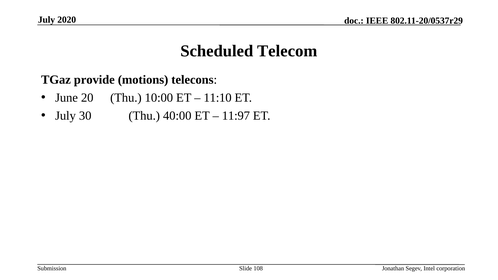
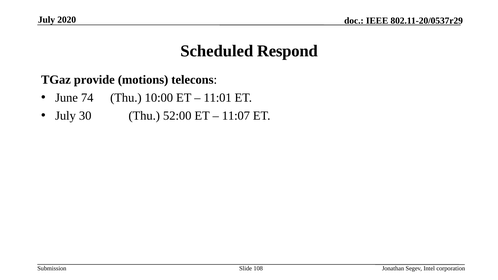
Telecom: Telecom -> Respond (287, 51)
20: 20 -> 74 (87, 98)
11:10: 11:10 -> 11:01 (218, 98)
40:00: 40:00 -> 52:00 (177, 116)
11:97: 11:97 -> 11:07 (236, 116)
